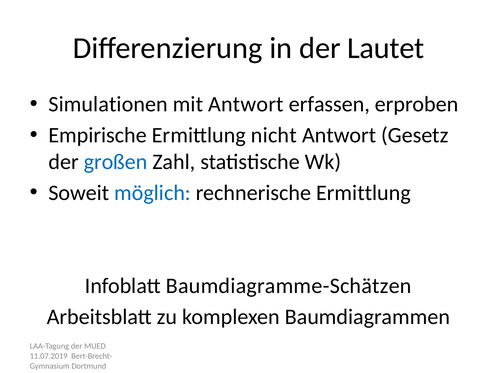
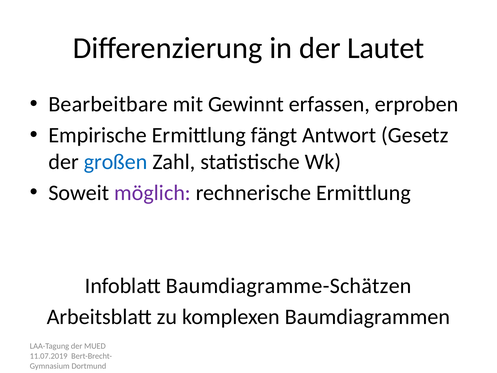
Simulationen: Simulationen -> Bearbeitbare (108, 104)
mit Antwort: Antwort -> Gewinnt (246, 104)
nicht: nicht -> fängt (274, 135)
möglich colour: blue -> purple (153, 193)
